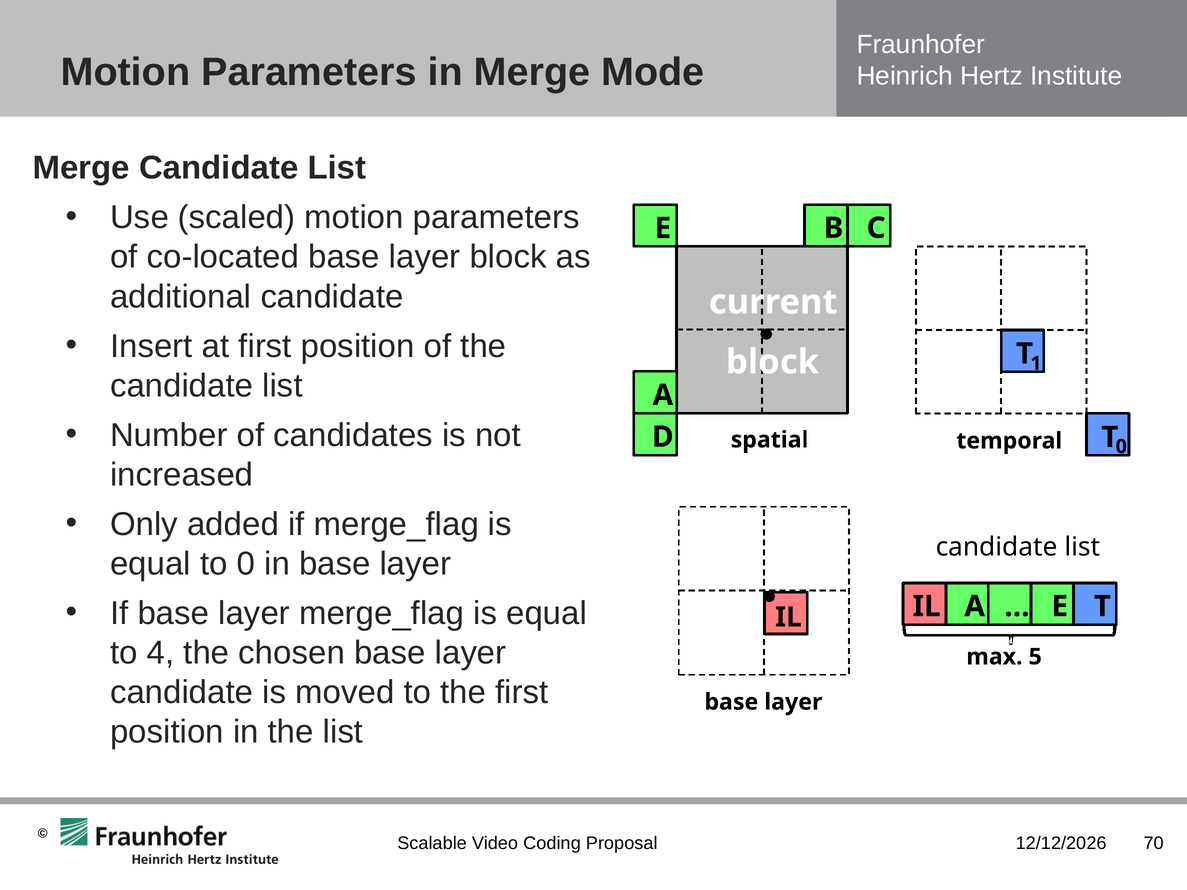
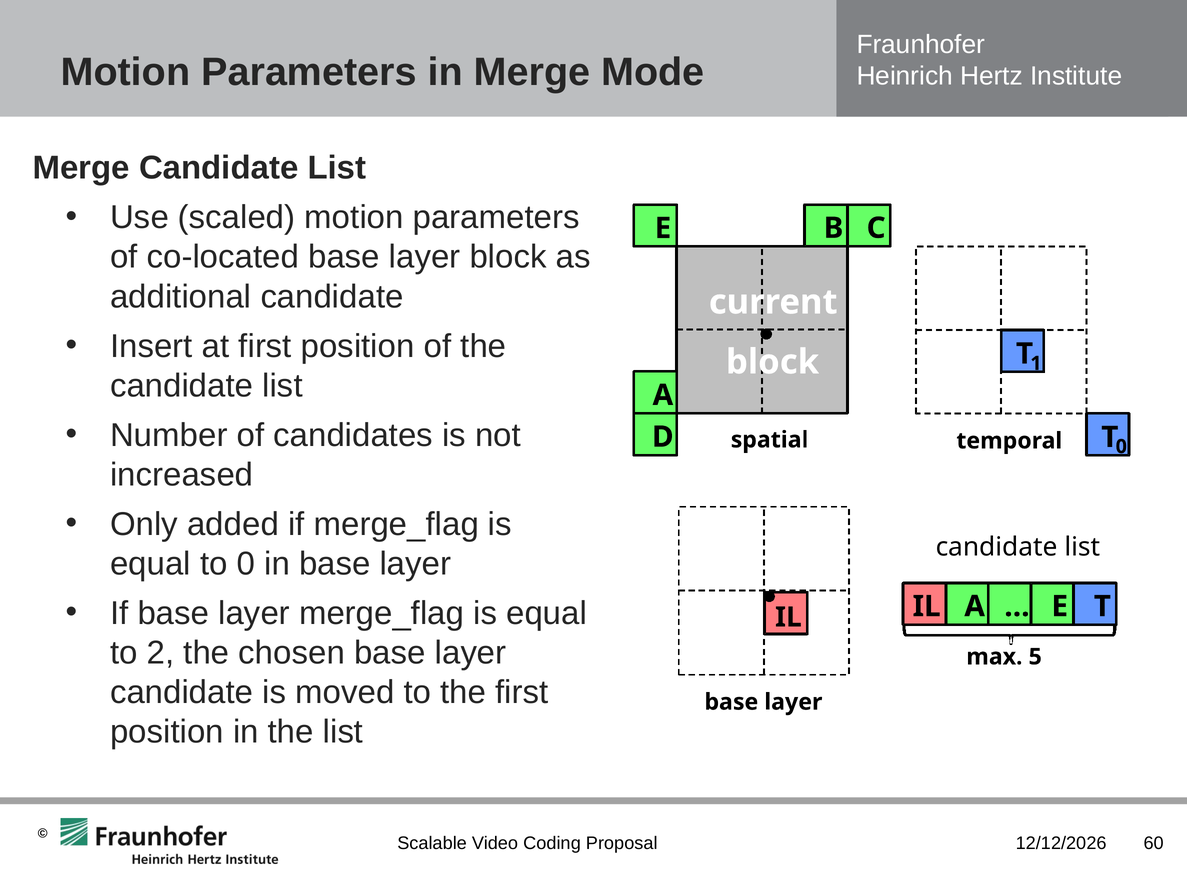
4: 4 -> 2 (160, 653)
70: 70 -> 60 (1154, 844)
